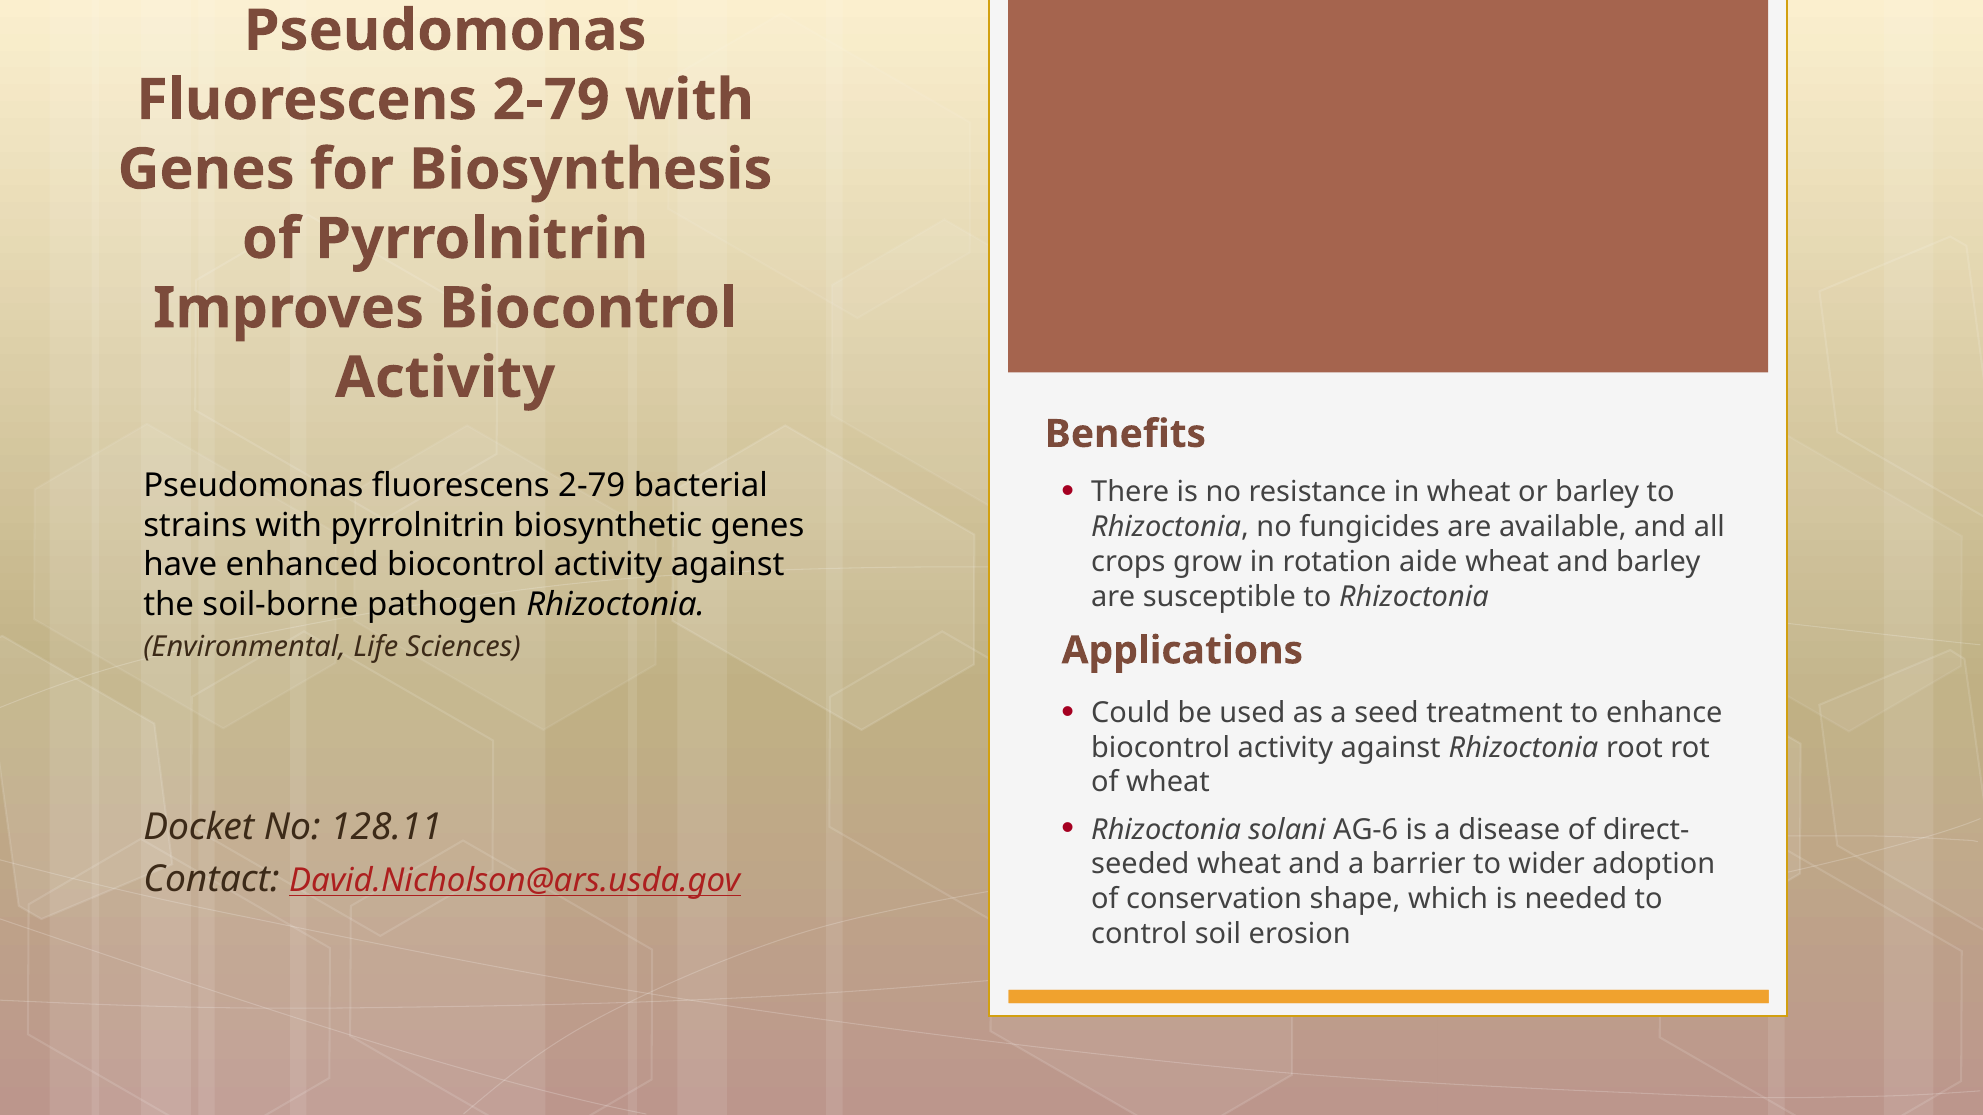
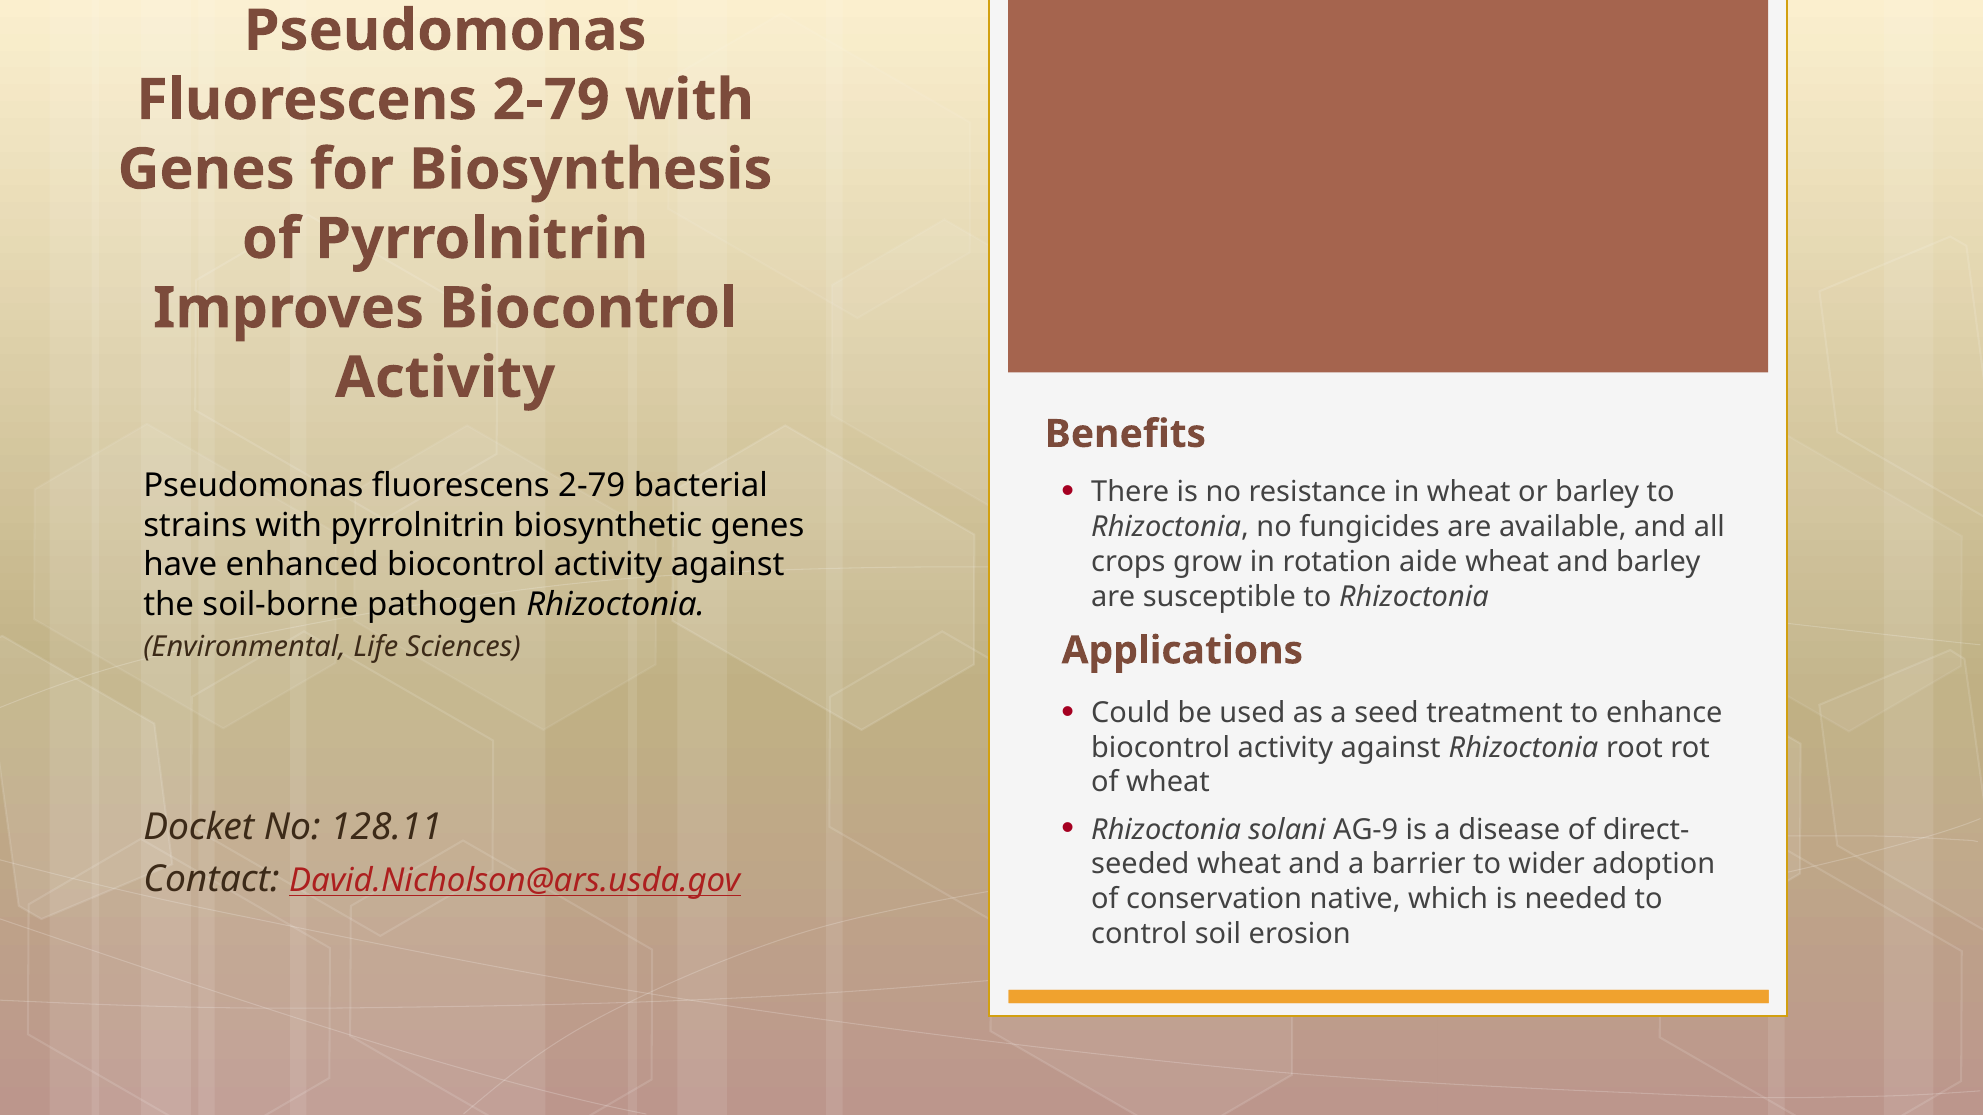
AG-6: AG-6 -> AG-9 (1366, 830)
shape: shape -> native (1355, 899)
